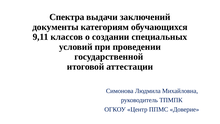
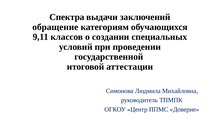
документы: документы -> обращение (55, 27)
